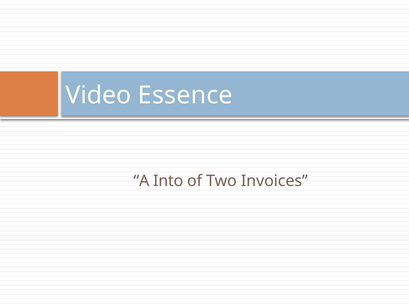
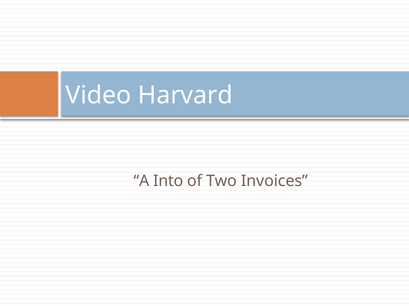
Essence: Essence -> Harvard (185, 95)
